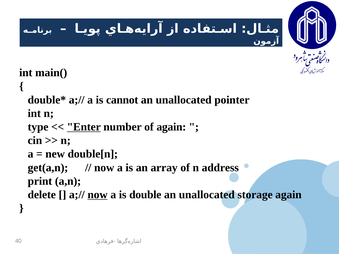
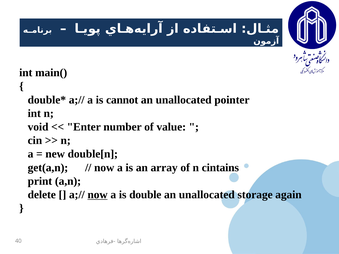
type: type -> void (38, 127)
Enter underline: present -> none (84, 127)
of again: again -> value (171, 127)
address: address -> cintains (220, 168)
